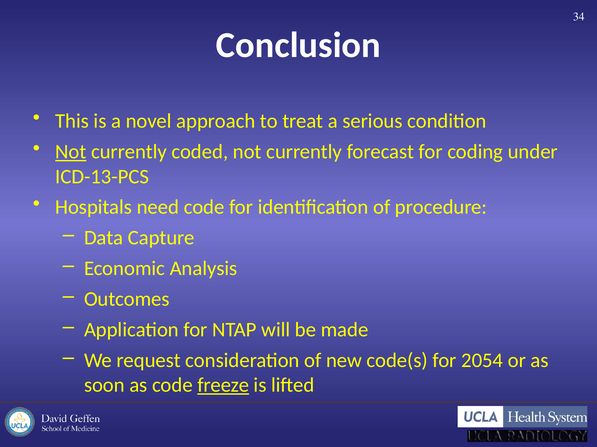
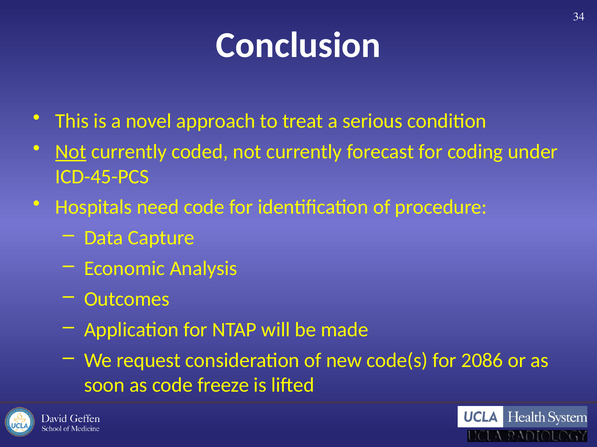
ICD-13-PCS: ICD-13-PCS -> ICD-45-PCS (102, 177)
2054: 2054 -> 2086 (482, 361)
freeze underline: present -> none (223, 386)
